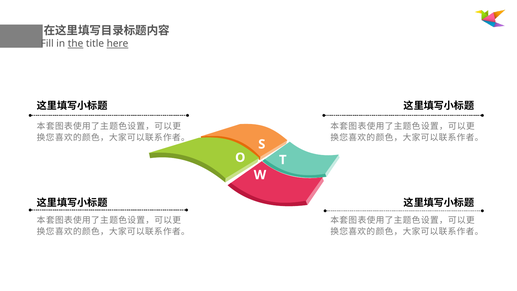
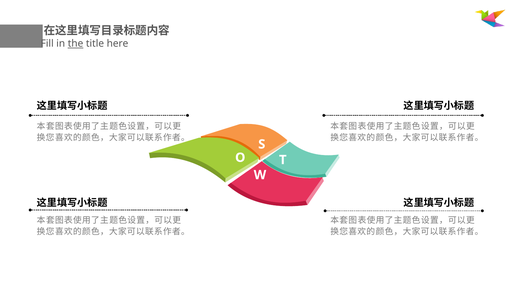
here underline: present -> none (117, 44)
